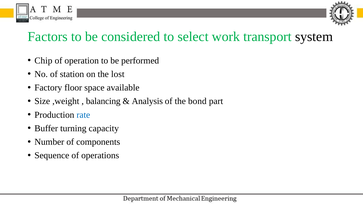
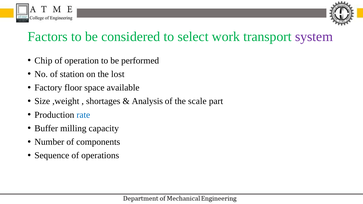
system colour: black -> purple (314, 37)
balancing: balancing -> shortages (103, 101)
bond: bond -> scale (197, 101)
turning: turning -> milling (73, 128)
